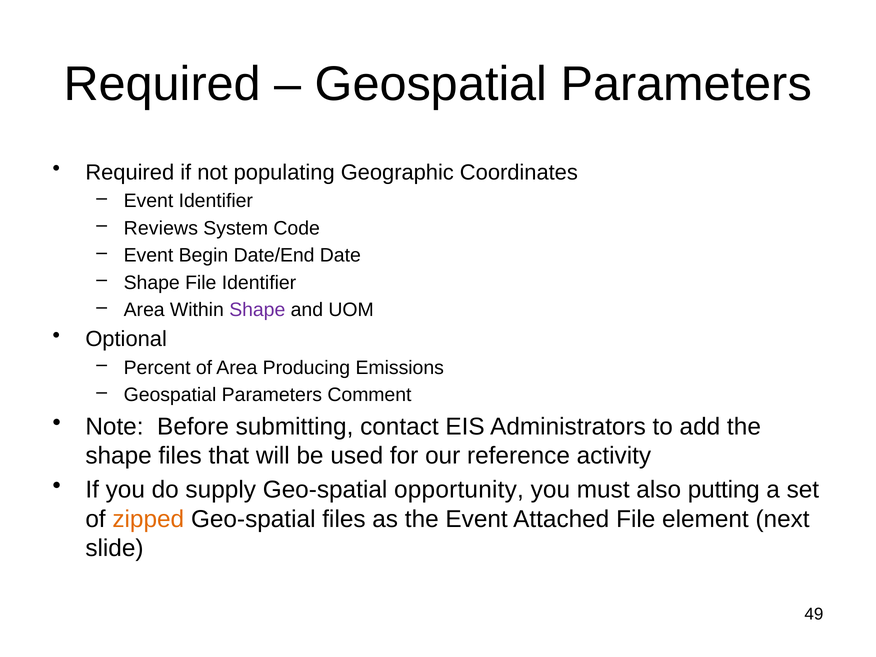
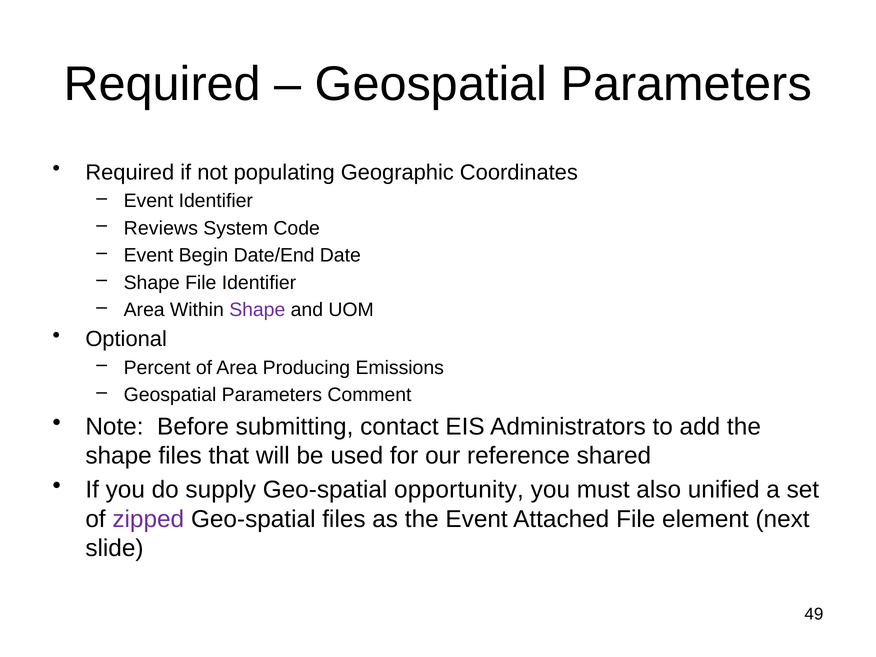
activity: activity -> shared (614, 456)
putting: putting -> unified (724, 490)
zipped colour: orange -> purple (148, 519)
